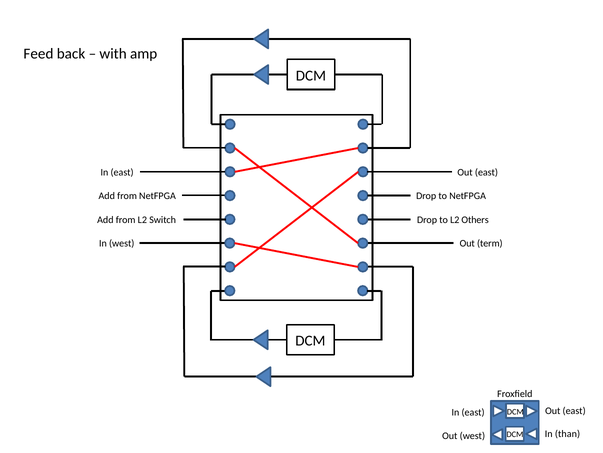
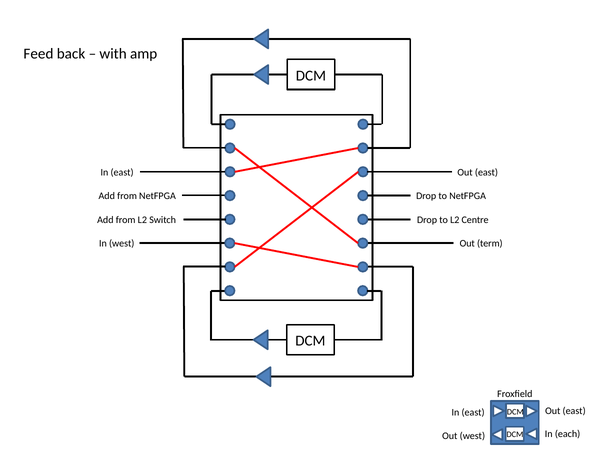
Others: Others -> Centre (475, 220)
than: than -> each (568, 433)
